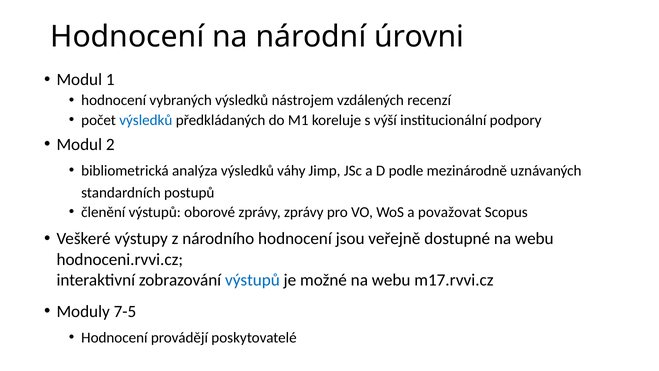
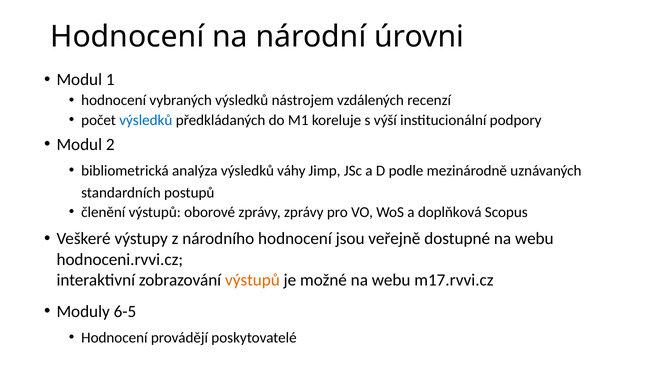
považovat: považovat -> doplňková (450, 212)
výstupů colour: blue -> orange (252, 280)
7-5: 7-5 -> 6-5 (125, 311)
